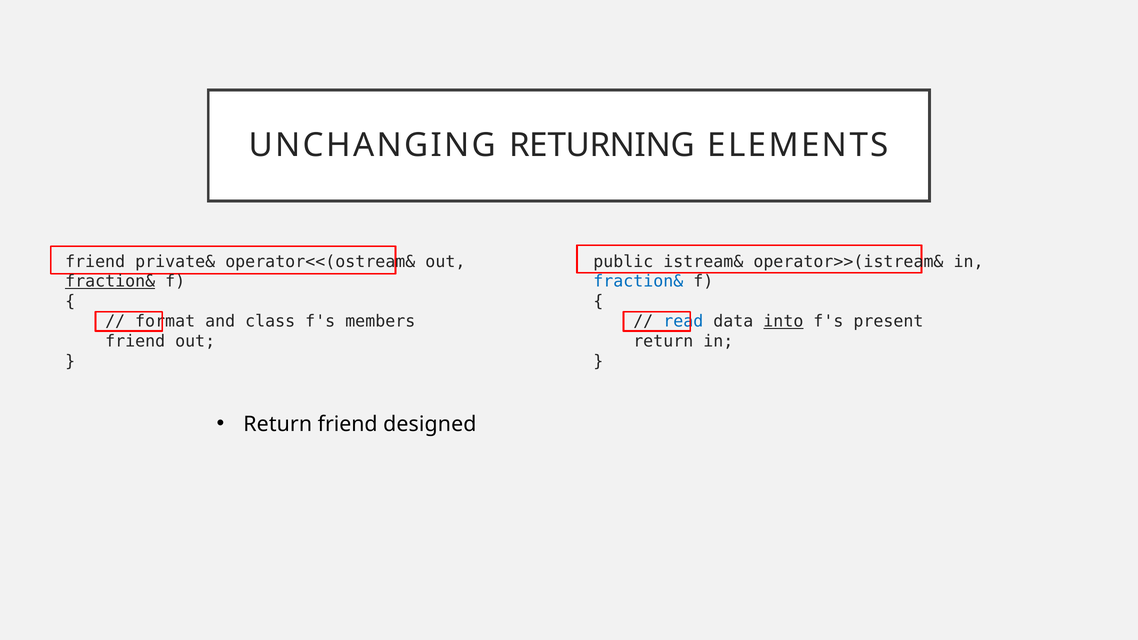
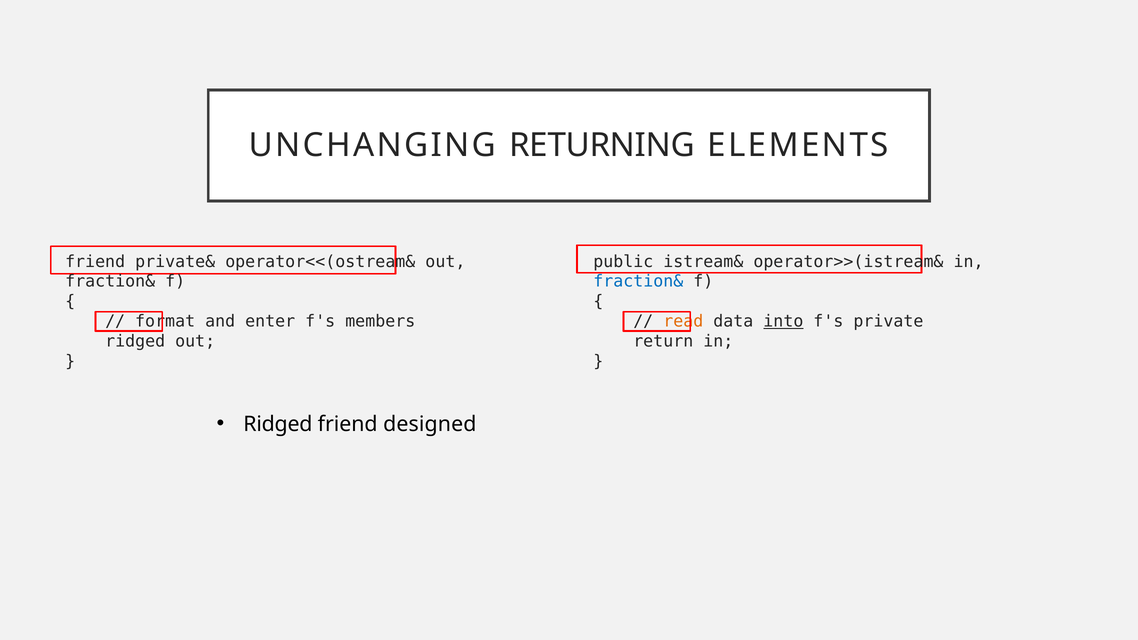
fraction& underline: present -> none (110, 282)
class: class -> enter (270, 321)
read colour: blue -> orange (683, 321)
present: present -> private (888, 321)
friend: friend -> ridged (135, 341)
Return: Return -> Ridged (278, 424)
